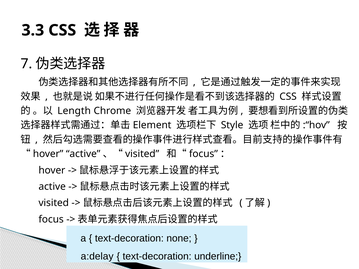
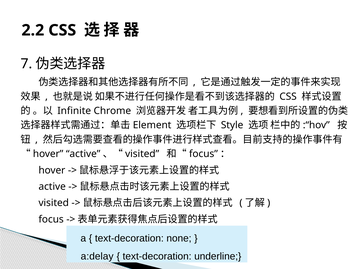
3.3: 3.3 -> 2.2 (33, 30)
Length: Length -> Infinite (74, 111)
